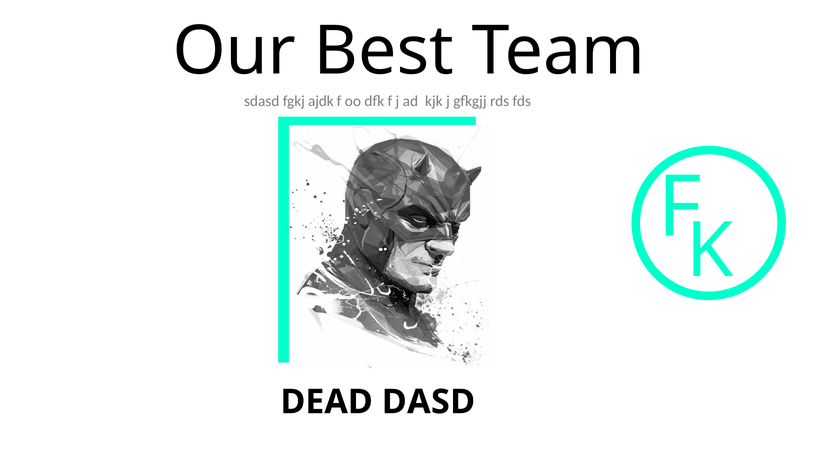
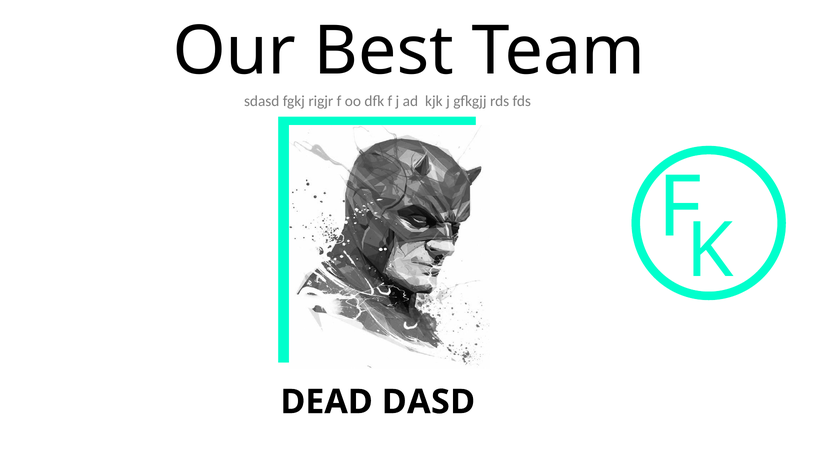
ajdk: ajdk -> rigjr (321, 101)
